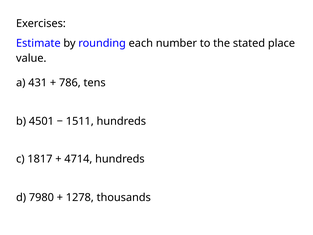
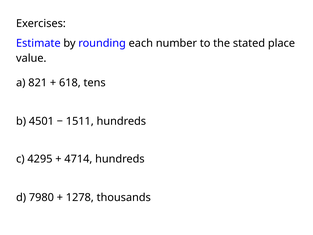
431: 431 -> 821 (38, 83)
786: 786 -> 618 (70, 83)
1817: 1817 -> 4295 (40, 159)
